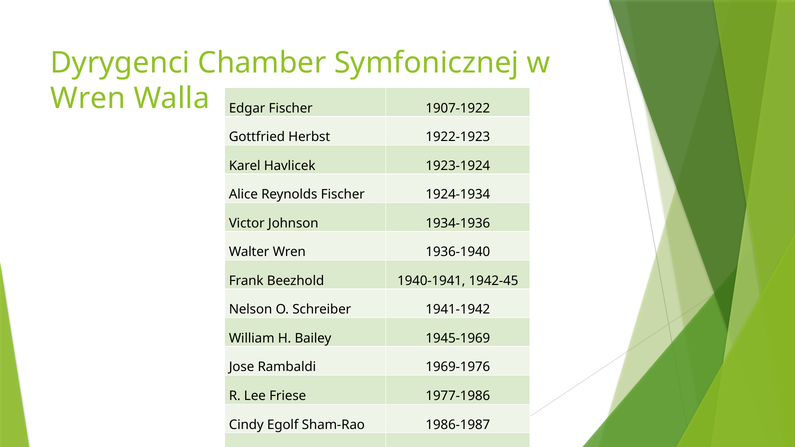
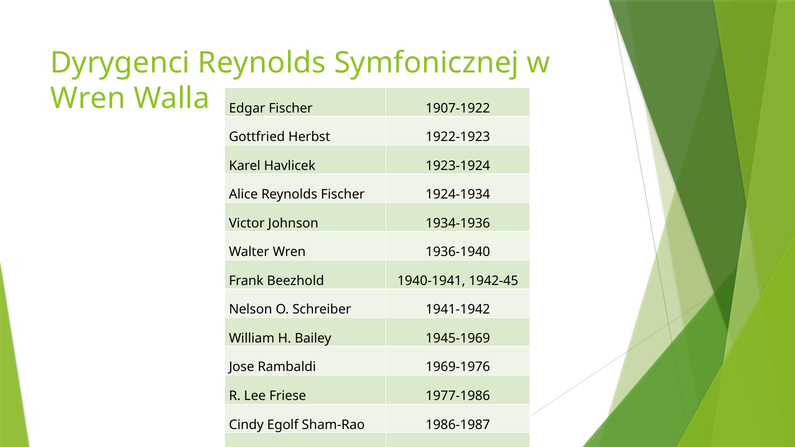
Dyrygenci Chamber: Chamber -> Reynolds (262, 63)
